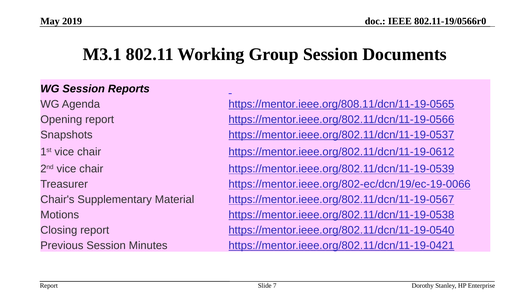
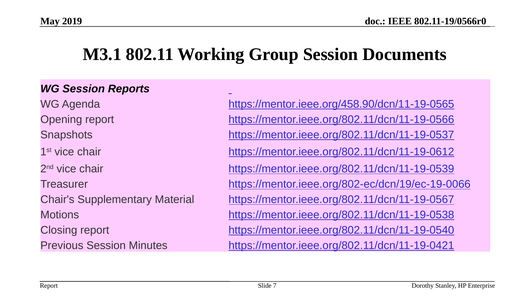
https://mentor.ieee.org/808.11/dcn/11-19-0565: https://mentor.ieee.org/808.11/dcn/11-19-0565 -> https://mentor.ieee.org/458.90/dcn/11-19-0565 (341, 104)
